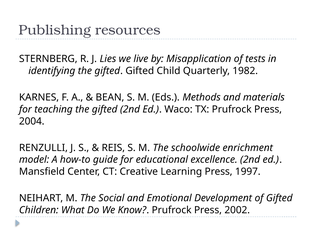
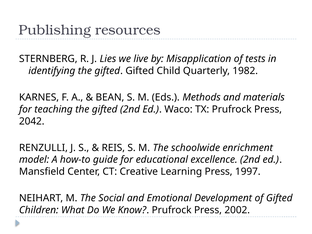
2004: 2004 -> 2042 (32, 121)
